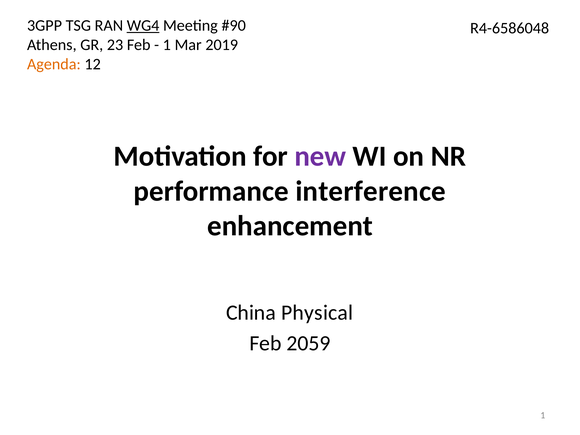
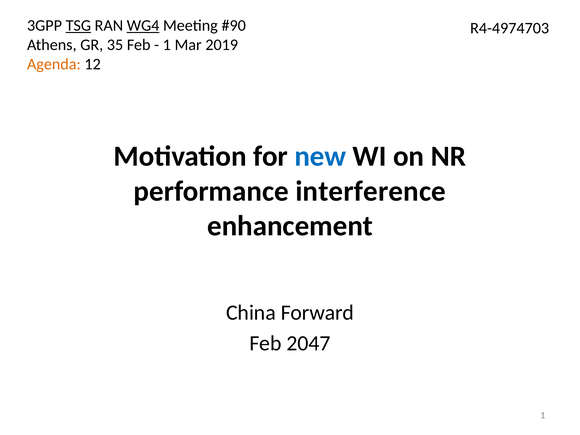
TSG underline: none -> present (78, 26)
R4-6586048: R4-6586048 -> R4-4974703 (510, 28)
23: 23 -> 35 (115, 45)
new colour: purple -> blue (320, 156)
Physical: Physical -> Forward (317, 313)
2059: 2059 -> 2047 (308, 343)
